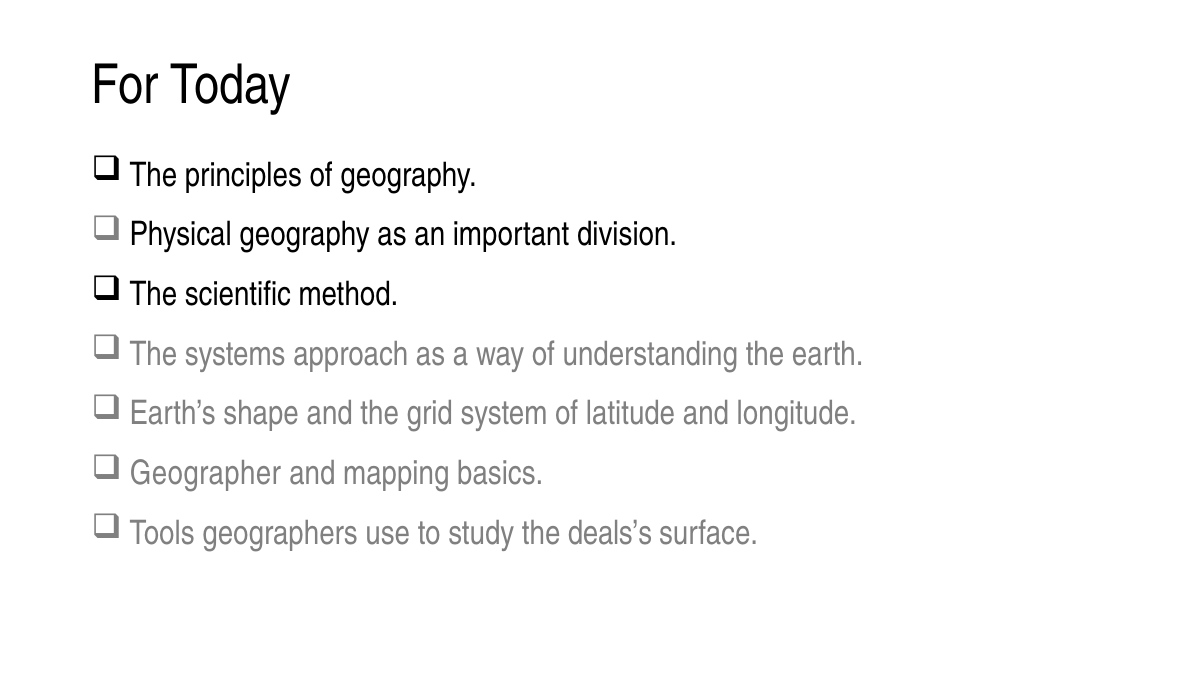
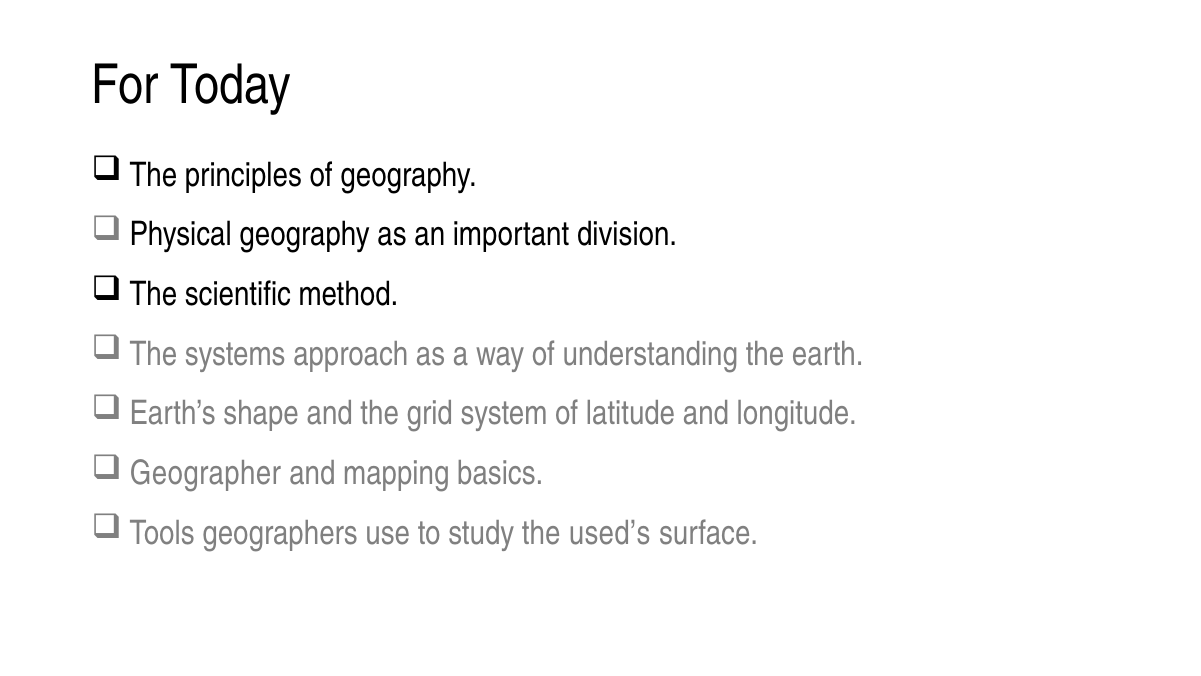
deals’s: deals’s -> used’s (610, 533)
